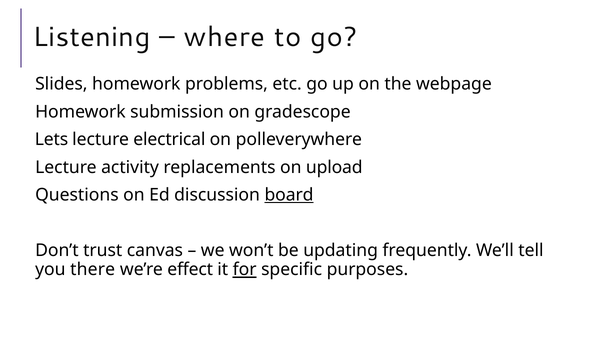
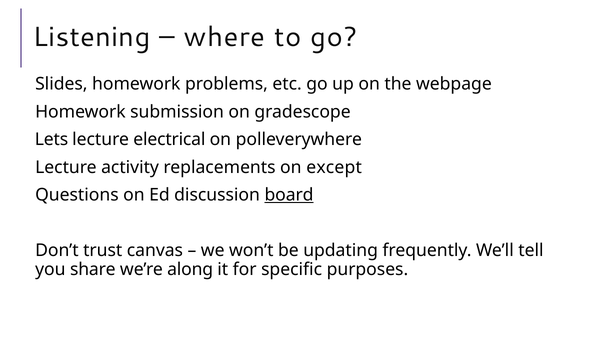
upload: upload -> except (334, 167)
there: there -> share (93, 269)
effect: effect -> along (190, 269)
for underline: present -> none (245, 269)
